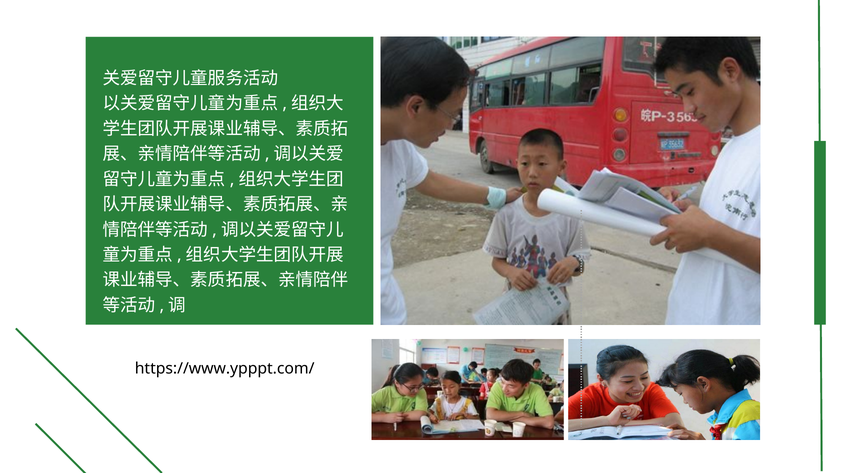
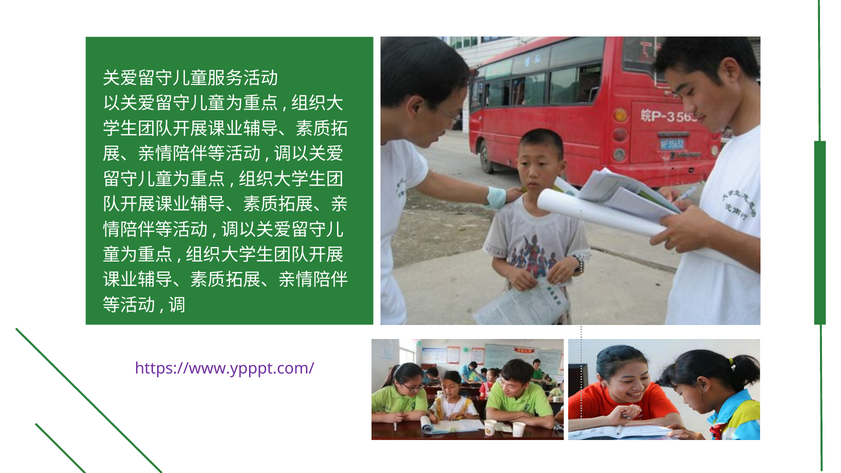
https://www.ypppt.com/ colour: black -> purple (225, 369)
